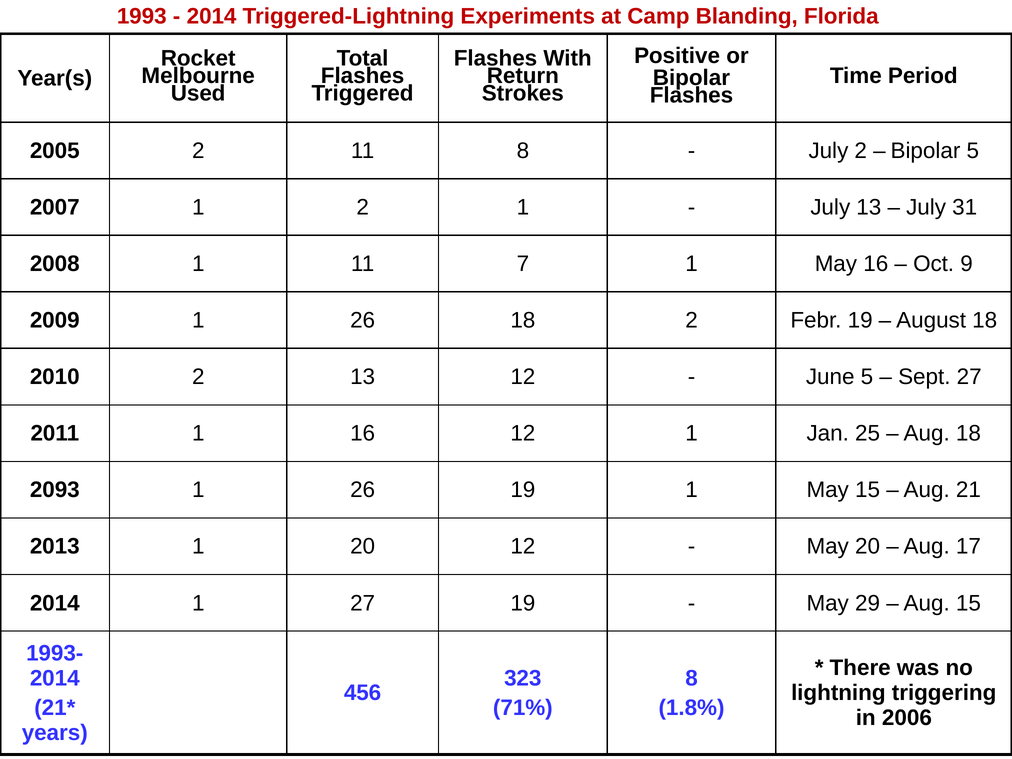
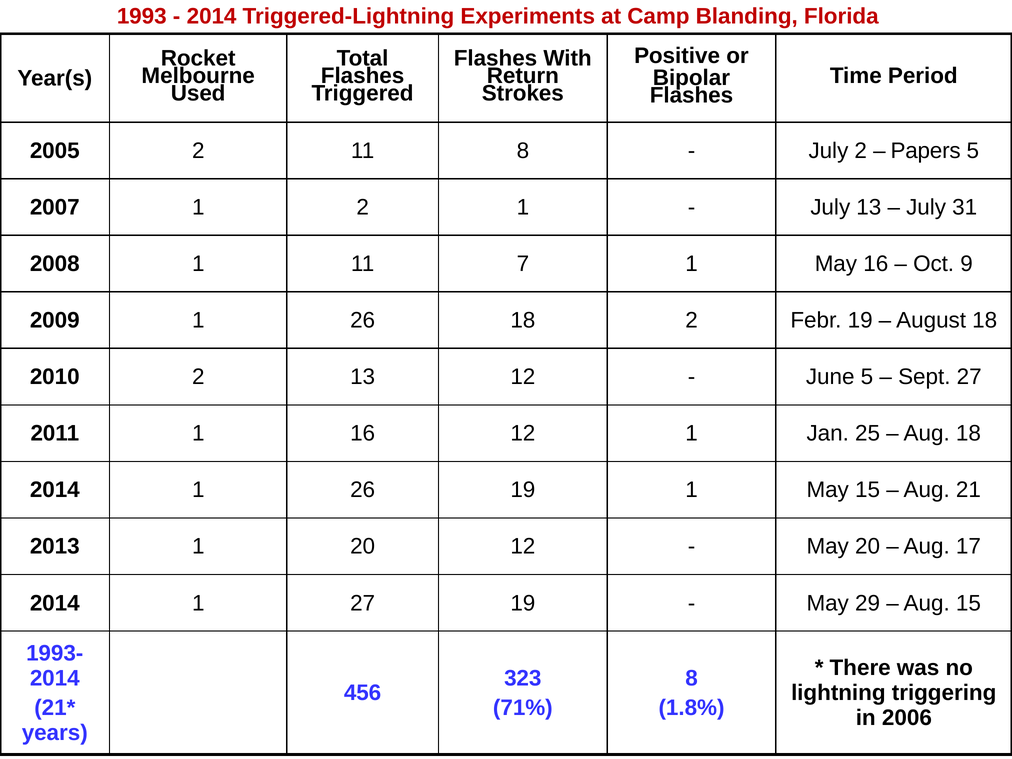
Bipolar: Bipolar -> Papers (926, 151)
2093: 2093 -> 2014 (55, 490)
